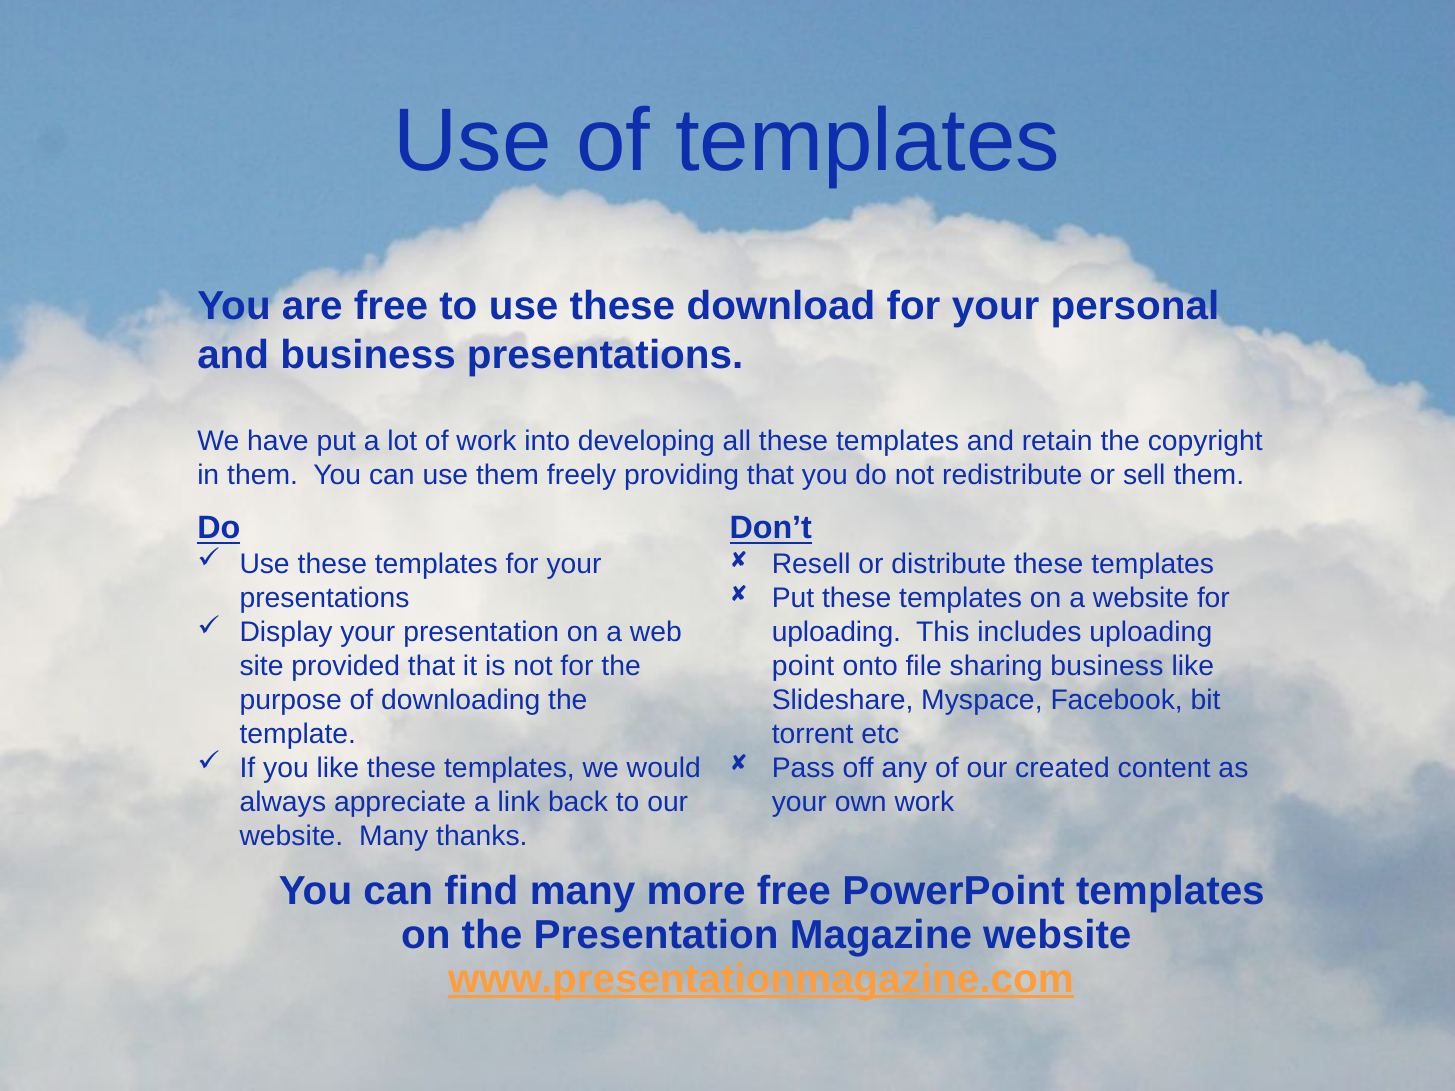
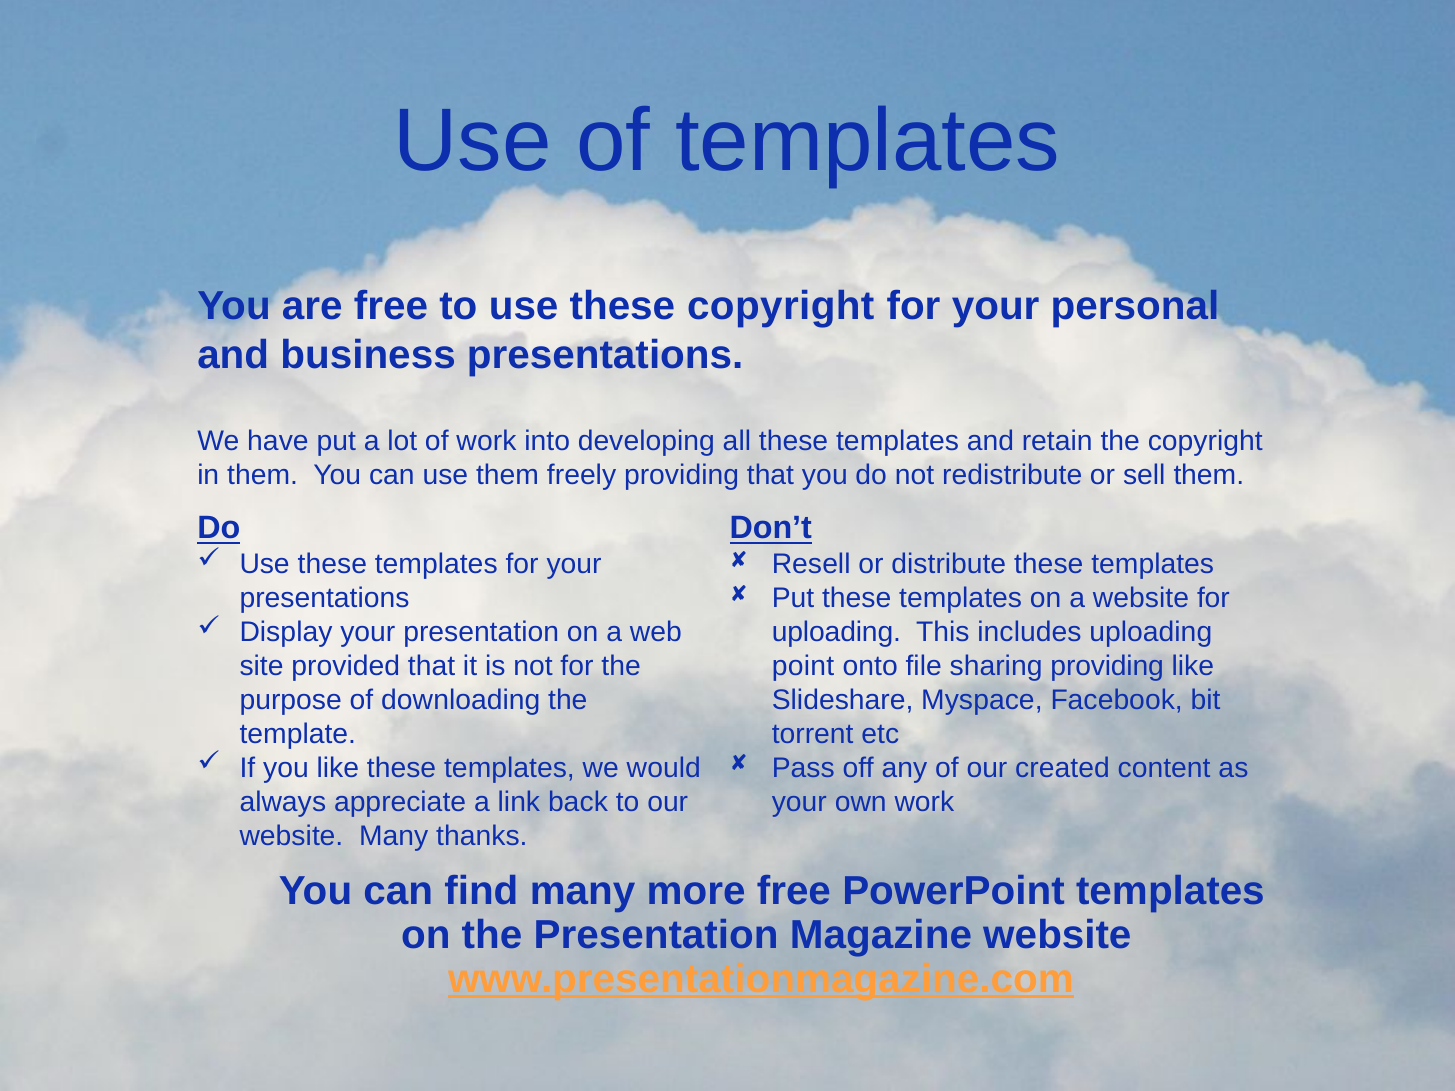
these download: download -> copyright (781, 307)
sharing business: business -> providing (1107, 666)
